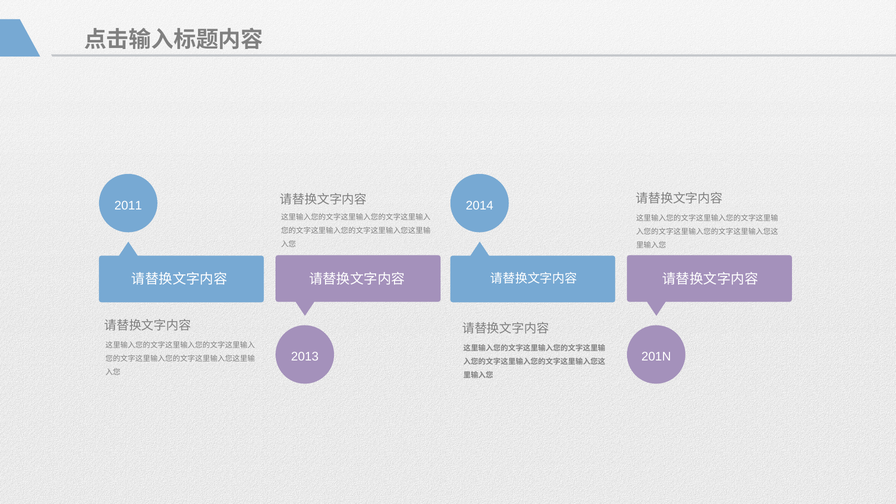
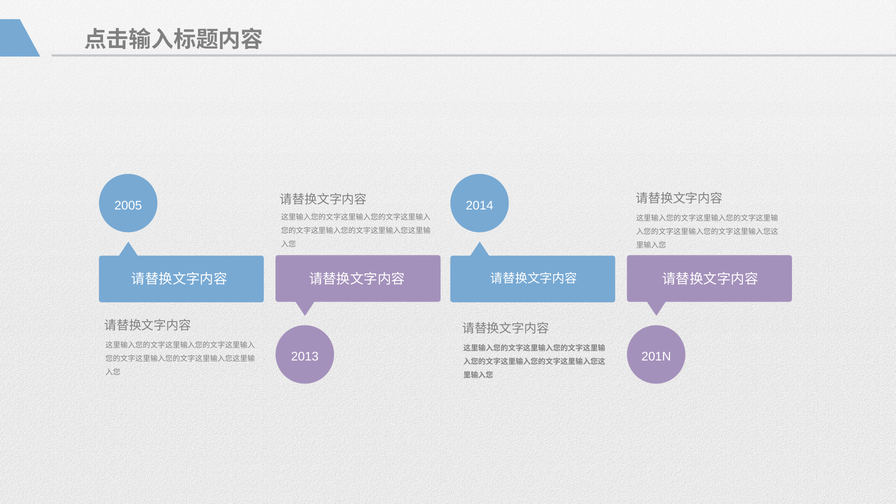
2011: 2011 -> 2005 (128, 205)
